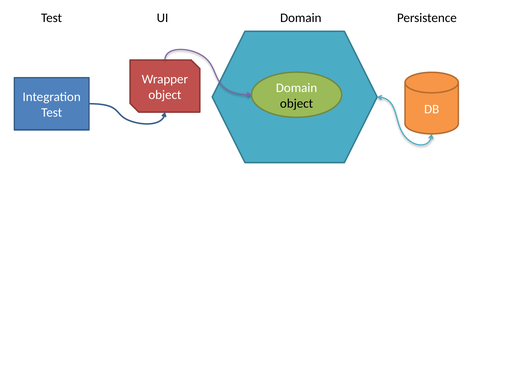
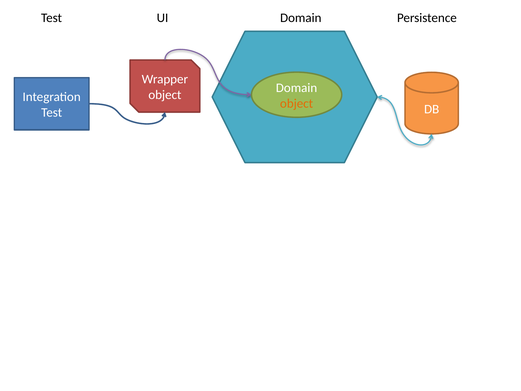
object colour: black -> orange (297, 103)
